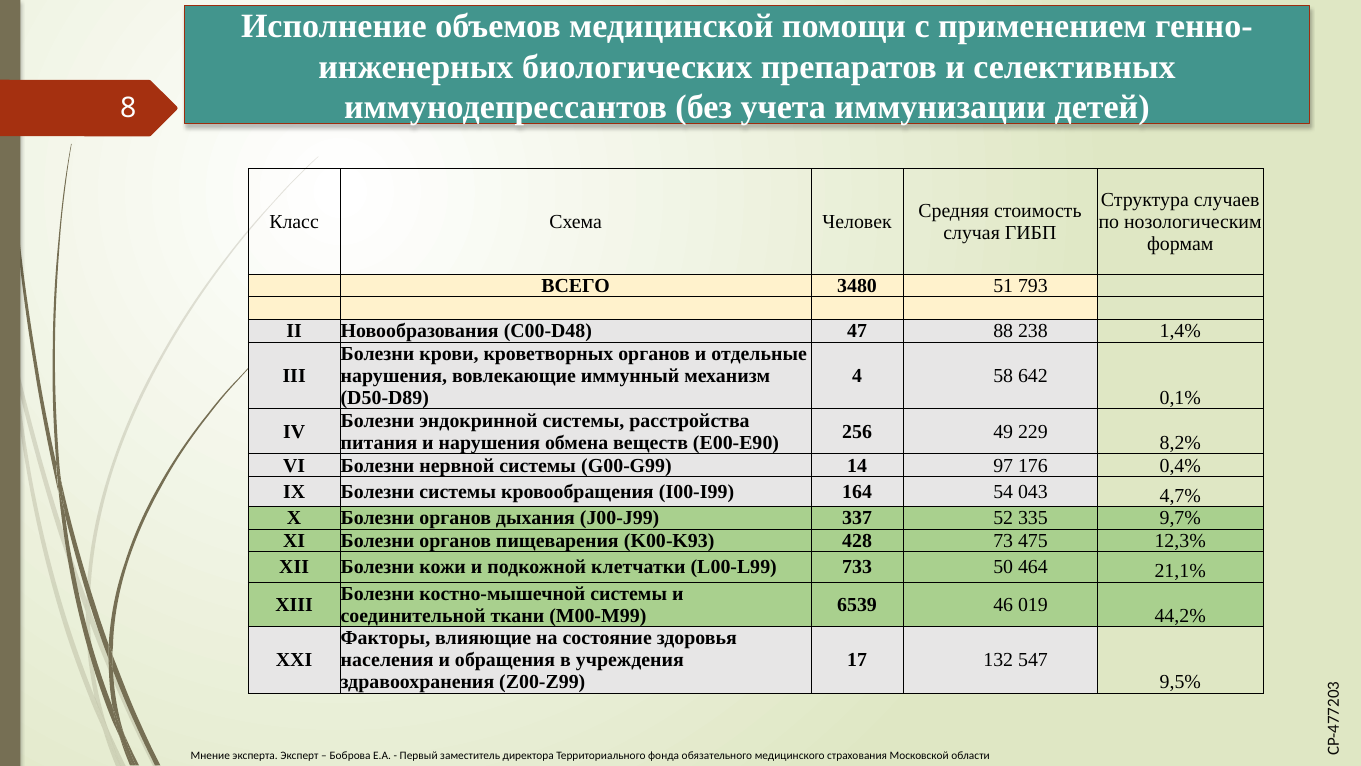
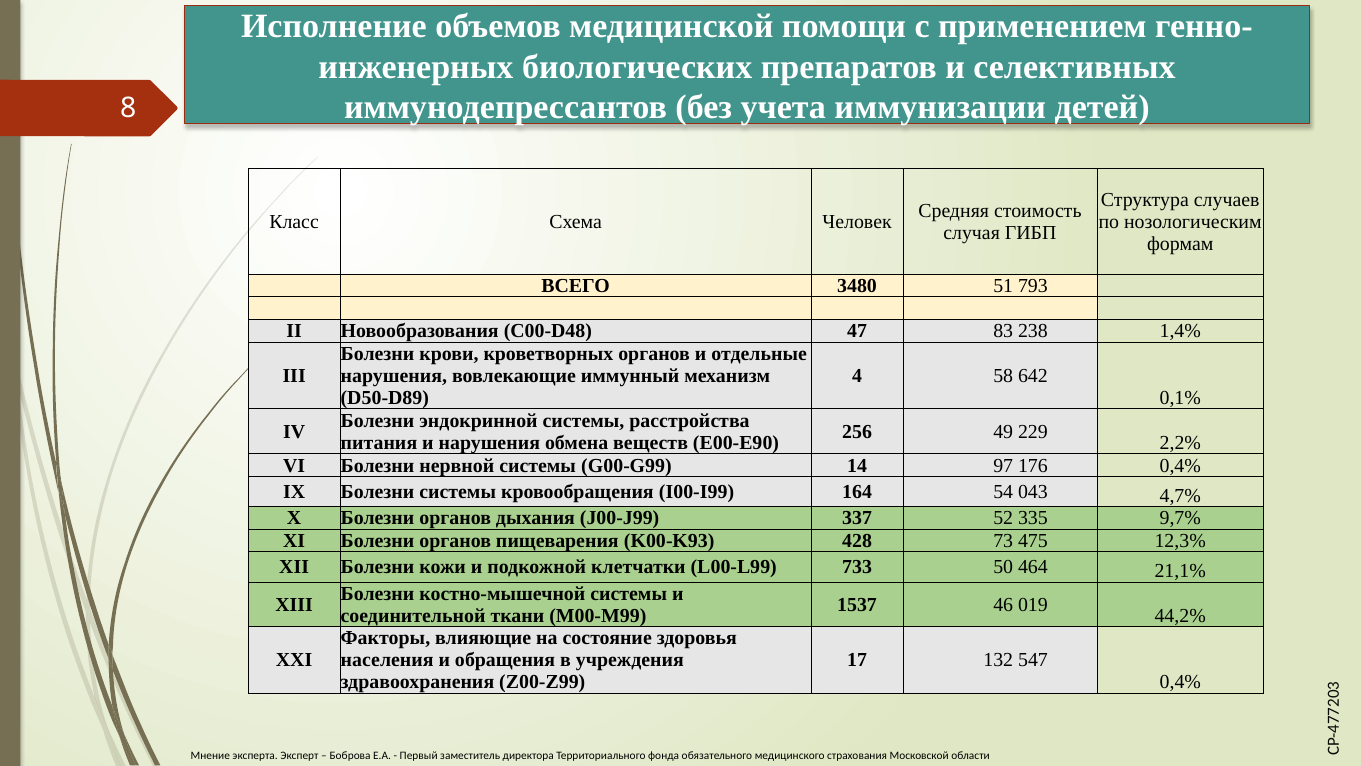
88: 88 -> 83 (1003, 331)
8,2%: 8,2% -> 2,2% (1180, 443)
6539: 6539 -> 1537 (857, 604)
9,5%: 9,5% -> 0,4% (1180, 682)
